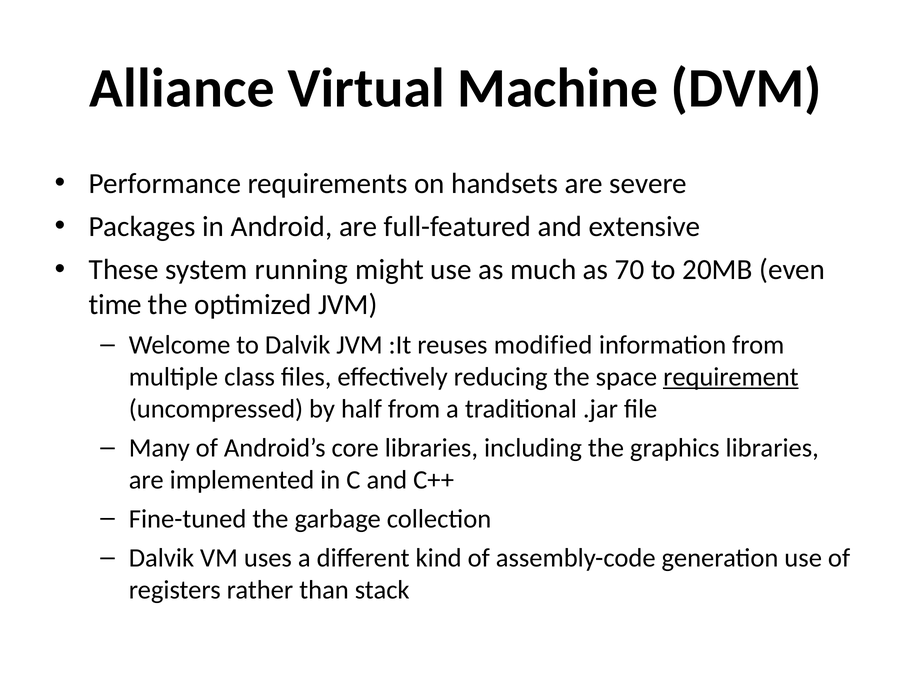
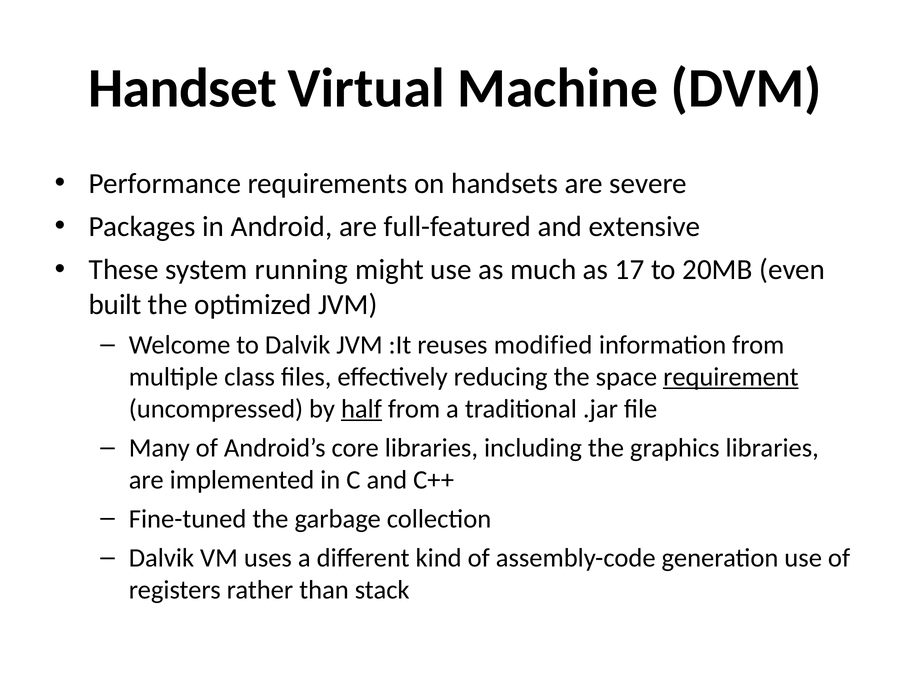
Alliance: Alliance -> Handset (183, 88)
70: 70 -> 17 (630, 270)
time: time -> built (115, 305)
half underline: none -> present (361, 409)
